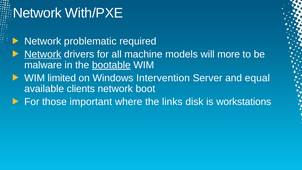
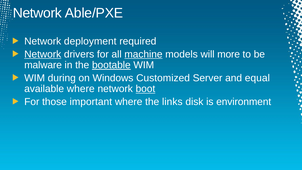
With/PXE: With/PXE -> Able/PXE (94, 13)
problematic: problematic -> deployment (90, 41)
machine underline: none -> present (143, 54)
limited: limited -> during (62, 78)
Intervention: Intervention -> Customized (163, 78)
available clients: clients -> where (81, 89)
boot underline: none -> present (145, 89)
workstations: workstations -> environment (244, 102)
